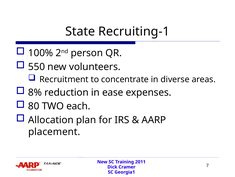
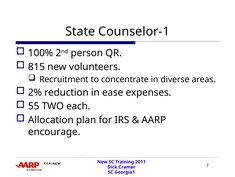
Recruiting-1: Recruiting-1 -> Counselor-1 (134, 31)
550: 550 -> 815 (37, 66)
8%: 8% -> 2% (35, 92)
80: 80 -> 55 (34, 106)
placement: placement -> encourage (54, 131)
